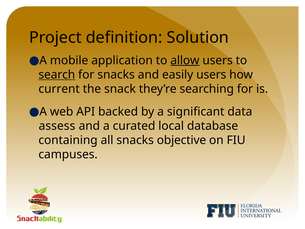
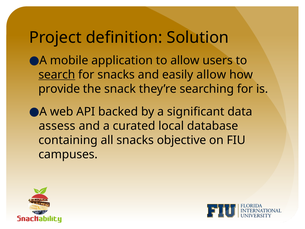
allow underline: present -> none (185, 60)
easily users: users -> allow (211, 75)
current: current -> provide (59, 89)
